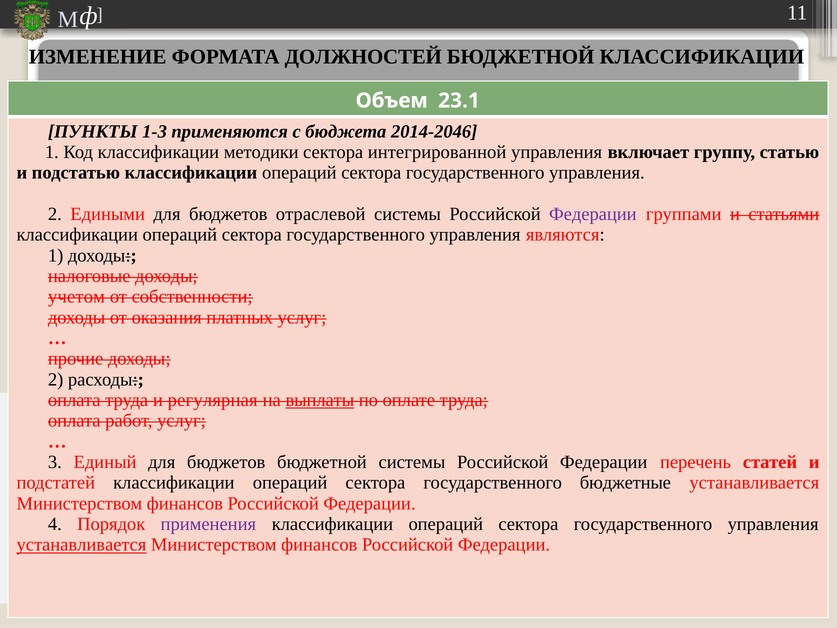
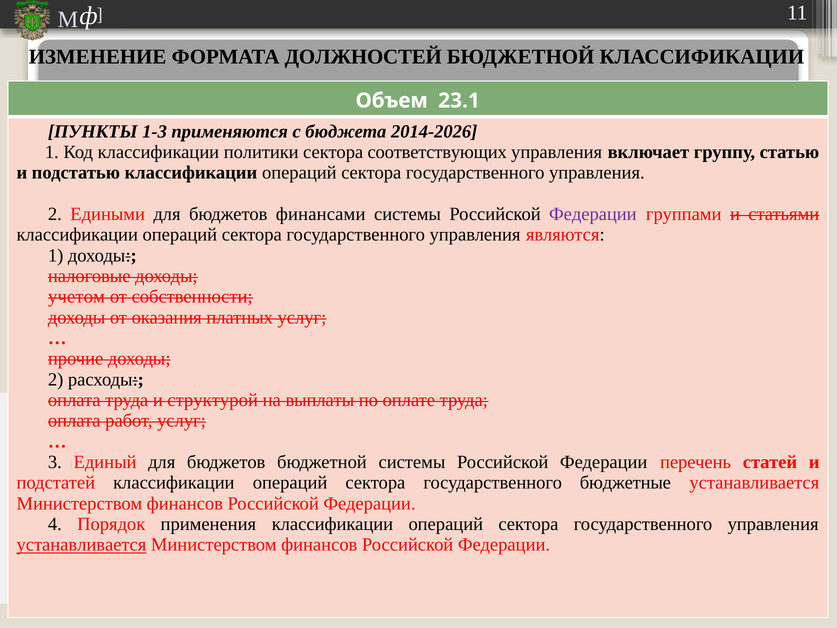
2014-2046: 2014-2046 -> 2014-2026 (434, 131)
методики: методики -> политики (261, 152)
интегрированной: интегрированной -> соответствующих (437, 152)
отраслевой: отраслевой -> финансами (321, 214)
регулярная: регулярная -> структурой (213, 400)
выплаты underline: present -> none (320, 400)
применения colour: purple -> black (208, 524)
